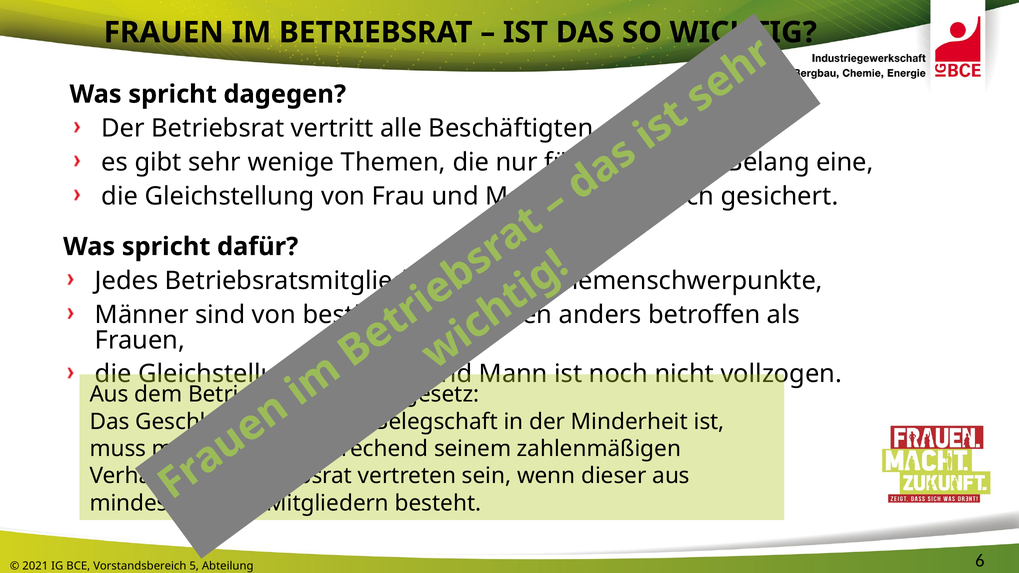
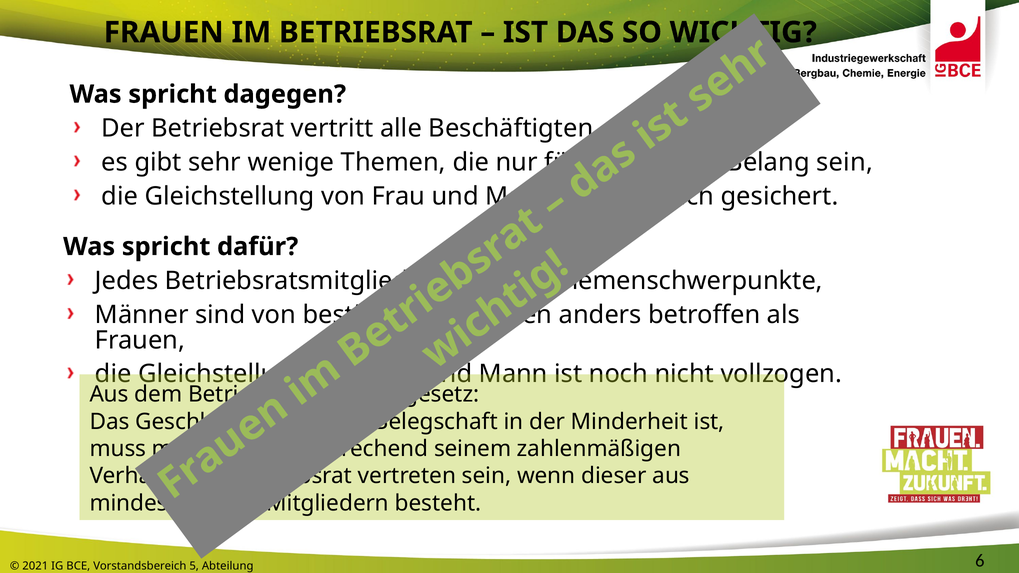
eine: eine -> sein (845, 162)
